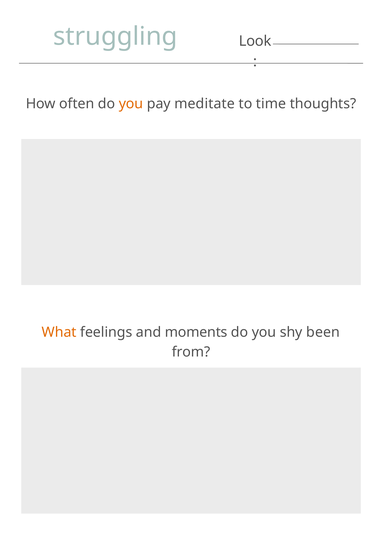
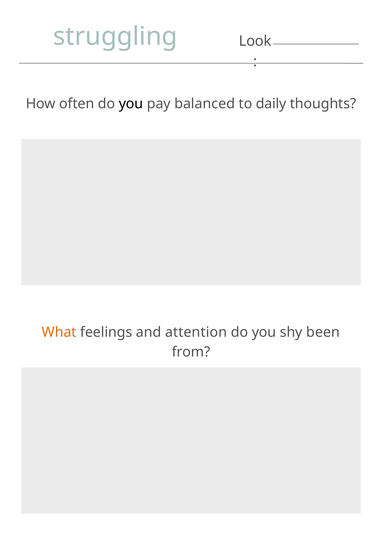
you colour: orange -> black (131, 104)
meditate: meditate -> balanced (205, 104)
time: time -> daily (271, 104)
moments: moments -> attention (196, 333)
